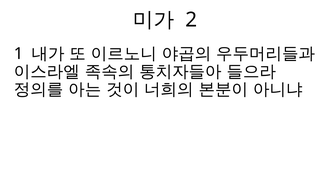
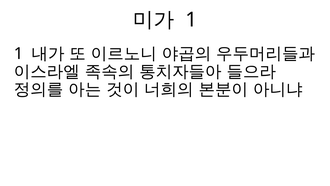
2: 2 -> 1 (191, 20)
